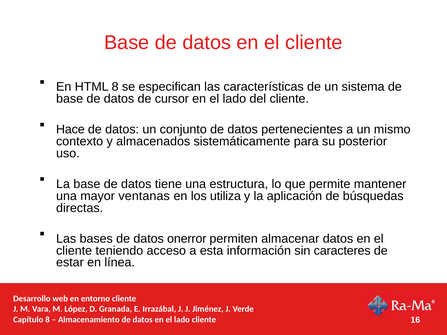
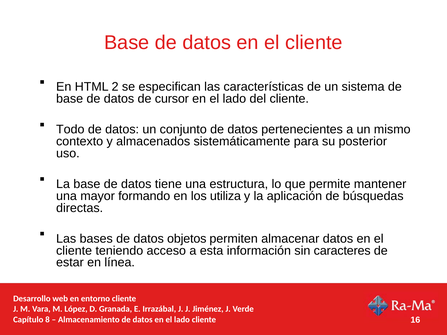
HTML 8: 8 -> 2 (115, 87)
Hace: Hace -> Todo (70, 130)
ventanas: ventanas -> formando (144, 196)
onerror: onerror -> objetos (187, 239)
